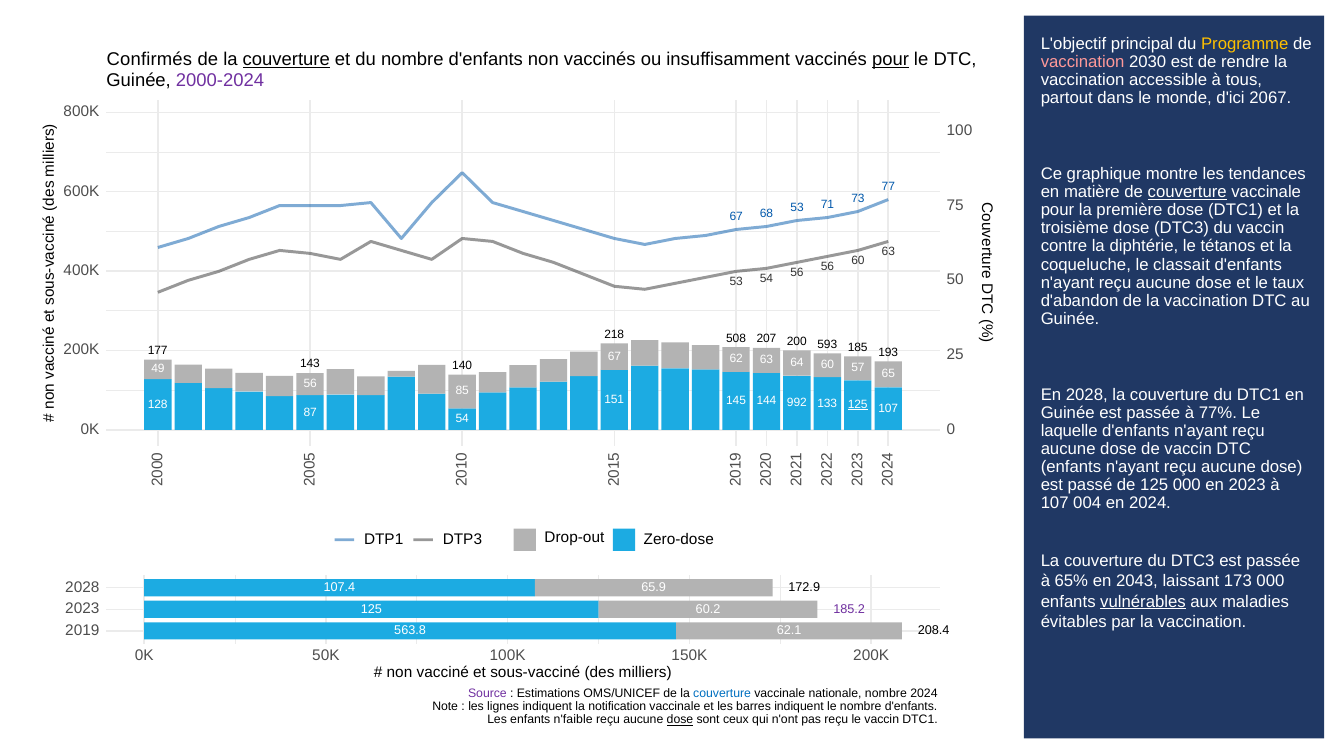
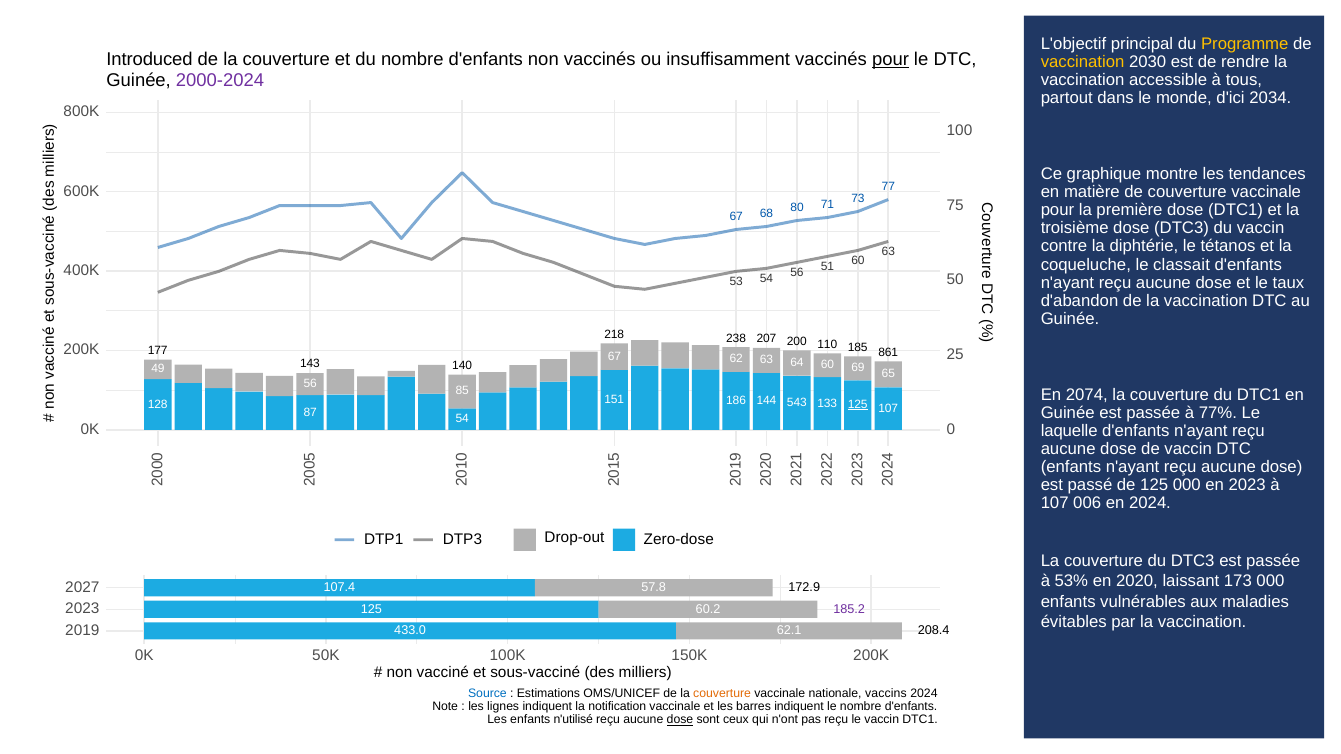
Confirmés: Confirmés -> Introduced (150, 60)
couverture underline: present -> none (286, 60)
vaccination colour: pink -> yellow (1083, 62)
2067: 2067 -> 2034 (1270, 98)
couverture underline: present -> none (1187, 192)
68 53: 53 -> 80 (797, 207)
56 56: 56 -> 51 (828, 266)
508: 508 -> 238 (736, 338)
593: 593 -> 110 (827, 345)
193: 193 -> 861 (888, 352)
57: 57 -> 69 (858, 368)
En 2028: 2028 -> 2074 (1087, 395)
145: 145 -> 186 (736, 401)
992: 992 -> 543 (797, 402)
004: 004 -> 006 (1087, 503)
65%: 65% -> 53% (1071, 582)
2043: 2043 -> 2020 (1137, 582)
2028: 2028 -> 2027 (82, 587)
65.9: 65.9 -> 57.8 (654, 588)
vulnérables underline: present -> none (1143, 602)
563.8: 563.8 -> 433.0 (410, 631)
Source colour: purple -> blue (487, 694)
couverture colour: blue -> orange (722, 694)
nationale nombre: nombre -> vaccins (886, 694)
n'faible: n'faible -> n'utilisé (573, 720)
